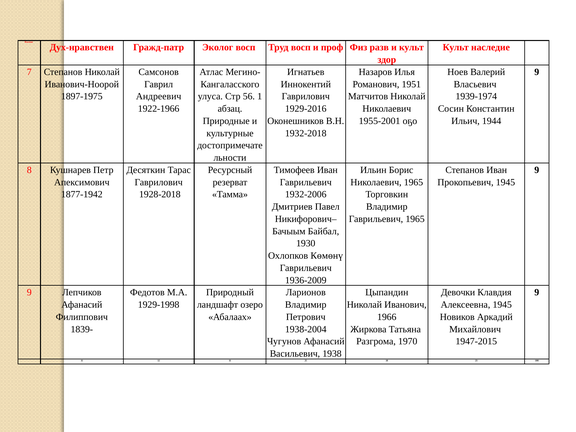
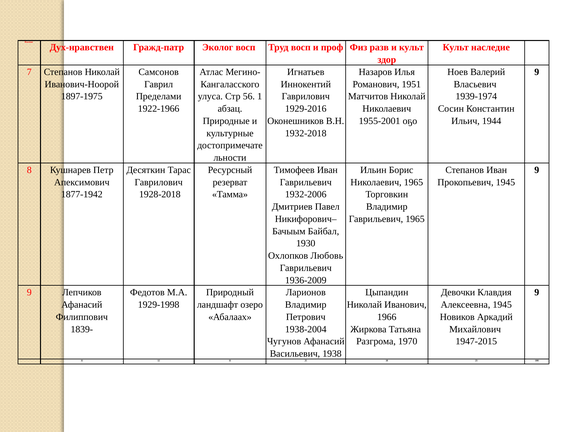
Андреевич: Андреевич -> Пределами (159, 96)
Көмөнү: Көмөнү -> Любовь (327, 256)
